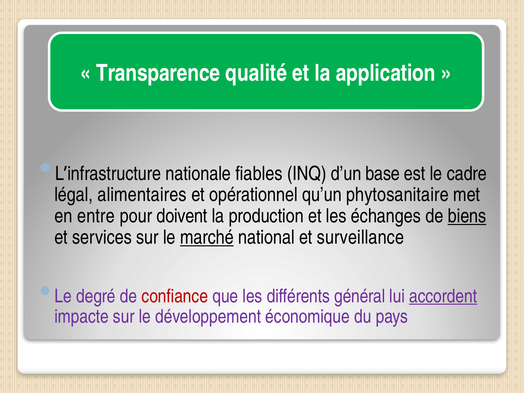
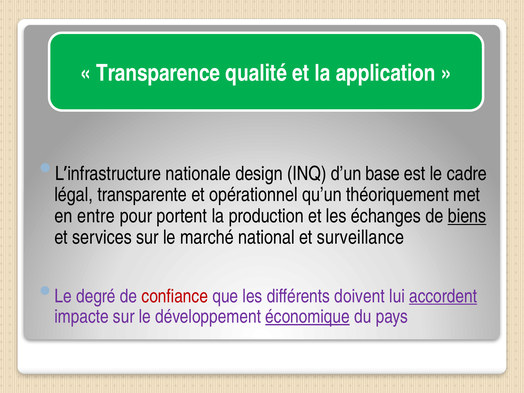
fiables: fiables -> design (259, 174)
alimentaires: alimentaires -> transparente (142, 195)
phytosanitaire: phytosanitaire -> théoriquement (397, 195)
doivent: doivent -> portent (182, 216)
marché underline: present -> none (207, 237)
général: général -> doivent (360, 296)
économique underline: none -> present (308, 317)
